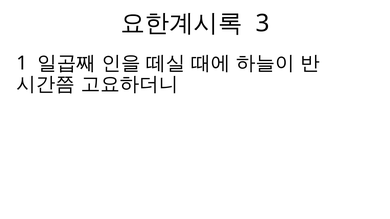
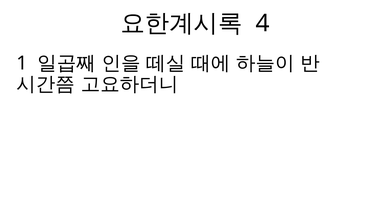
3: 3 -> 4 (262, 23)
